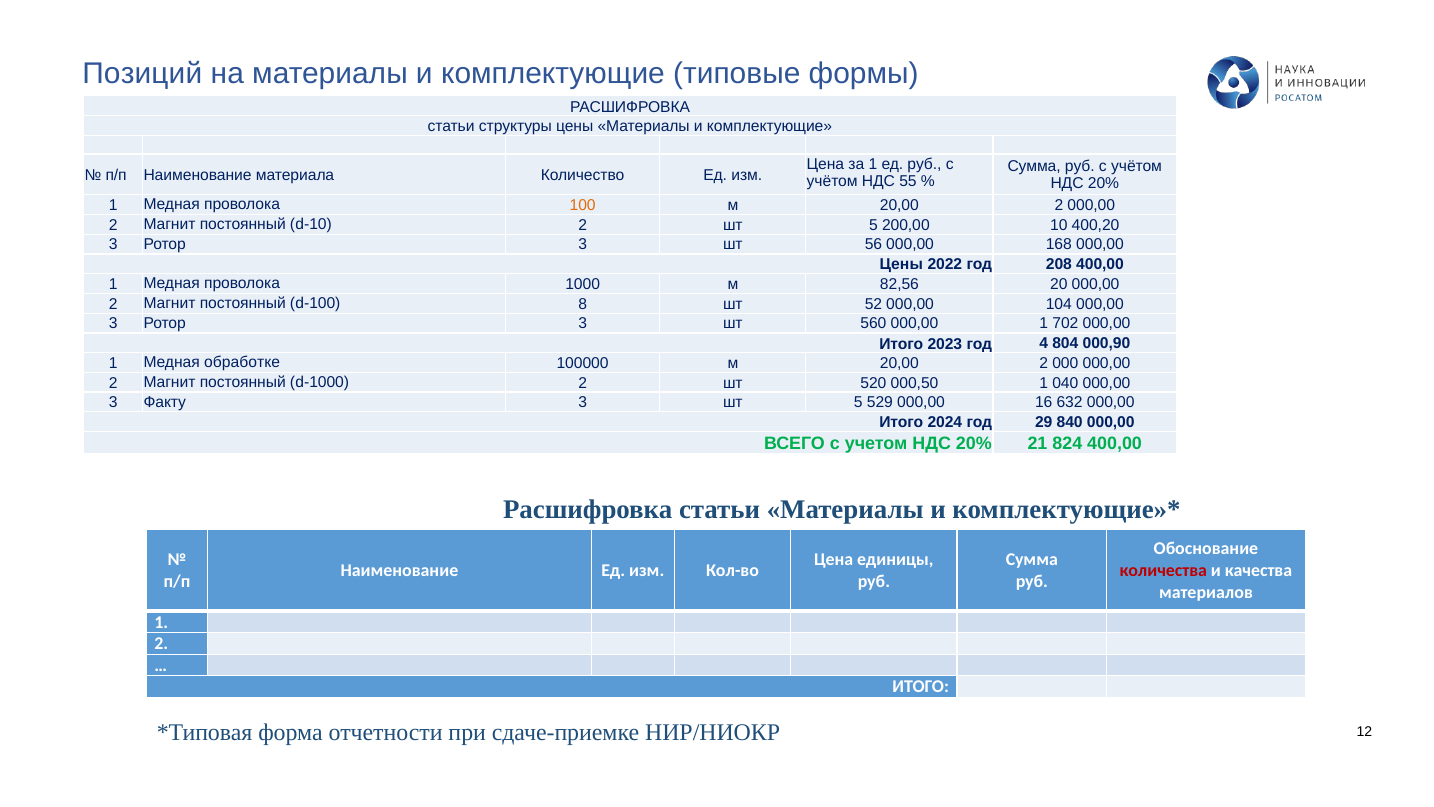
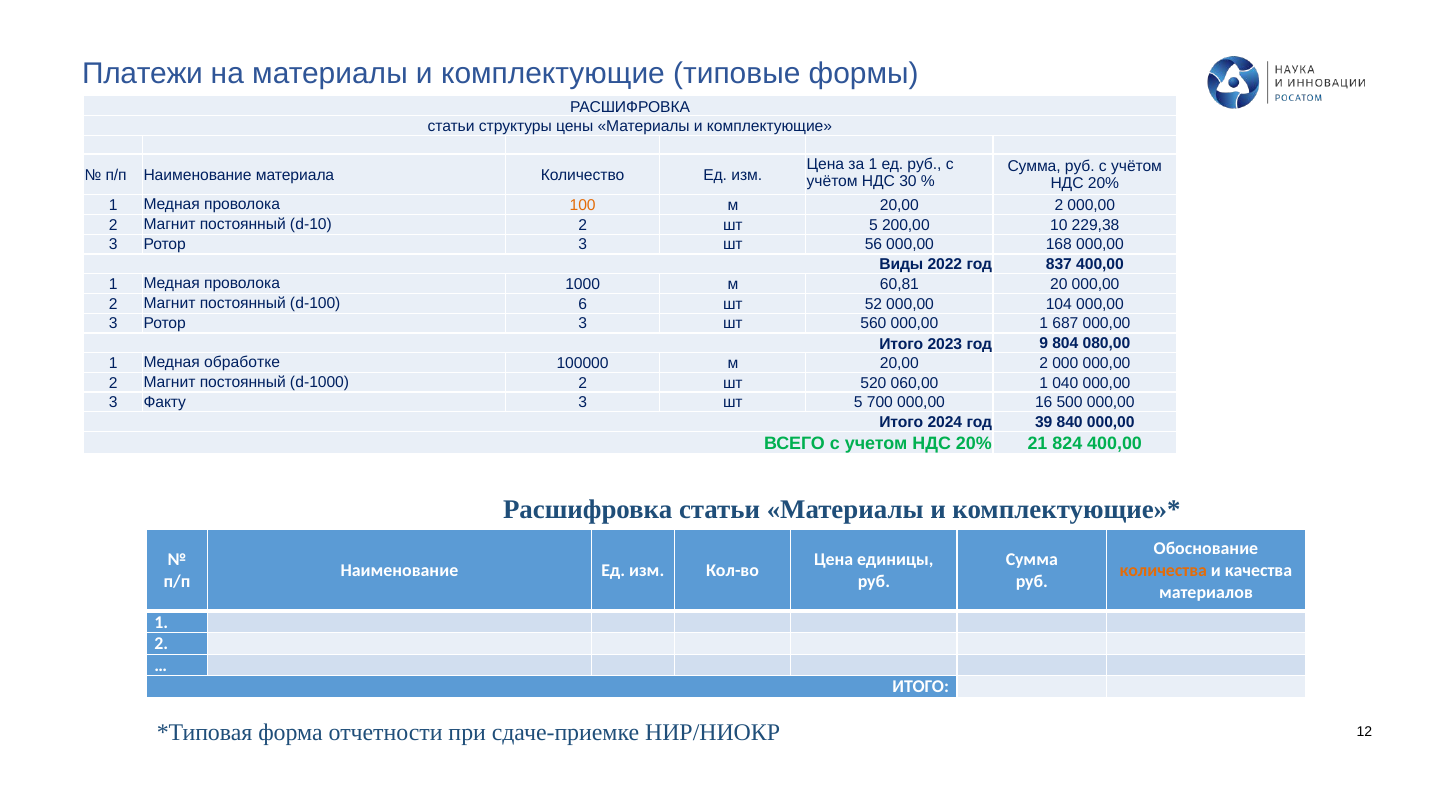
Позиций: Позиций -> Платежи (143, 74)
55: 55 -> 30 (908, 181)
400,20: 400,20 -> 229,38 (1096, 225)
Цены: Цены -> Виды (901, 264)
208: 208 -> 837 (1059, 264)
82,56: 82,56 -> 60,81 (899, 284)
8: 8 -> 6 (583, 304)
702: 702 -> 687 (1065, 324)
4: 4 -> 9 (1044, 343)
000,90: 000,90 -> 080,00 (1106, 343)
000,50: 000,50 -> 060,00 (915, 383)
529: 529 -> 700 (880, 403)
632: 632 -> 500 (1070, 403)
29: 29 -> 39 (1044, 422)
количества colour: red -> orange (1163, 570)
